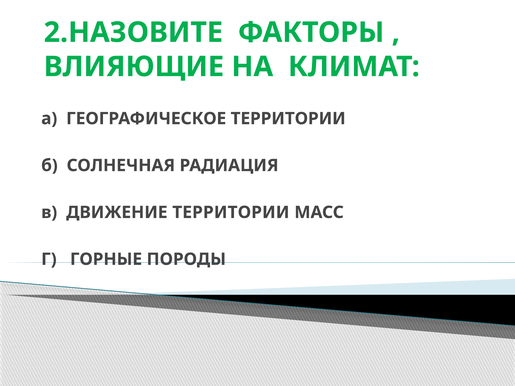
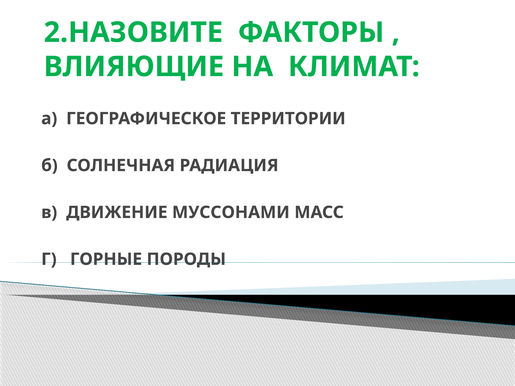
ДВИЖЕНИЕ ТЕРРИТОРИИ: ТЕРРИТОРИИ -> МУССОНАМИ (231, 212)
